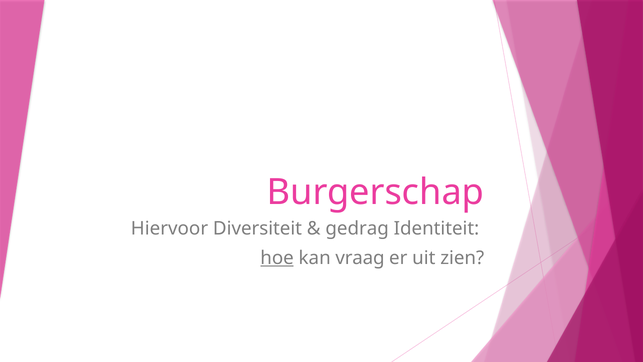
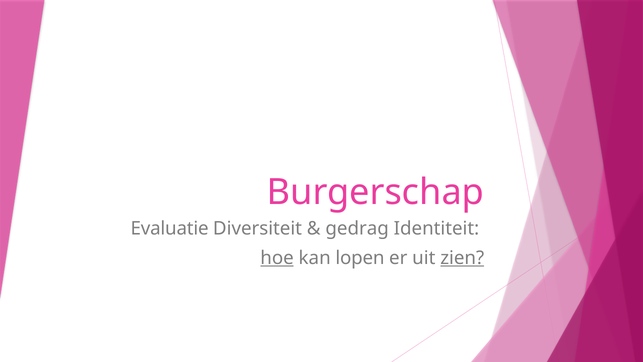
Hiervoor: Hiervoor -> Evaluatie (170, 229)
vraag: vraag -> lopen (360, 258)
zien underline: none -> present (462, 258)
